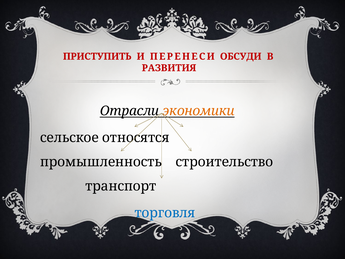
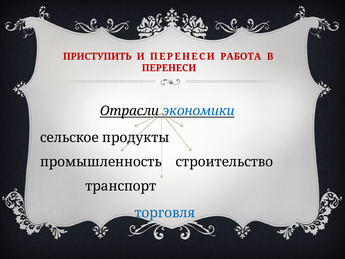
ОБСУДИ: ОБСУДИ -> РАБОТА (241, 56)
РАЗВИТИЯ: РАЗВИТИЯ -> ПЕРЕНЕСИ (169, 68)
экономики colour: orange -> blue (199, 111)
относятся: относятся -> продукты (136, 138)
